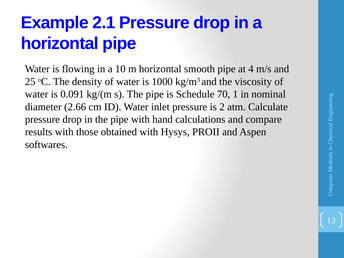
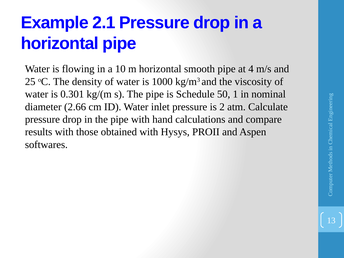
0.091: 0.091 -> 0.301 (72, 94)
70: 70 -> 50 (224, 94)
